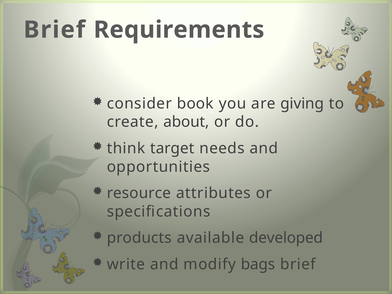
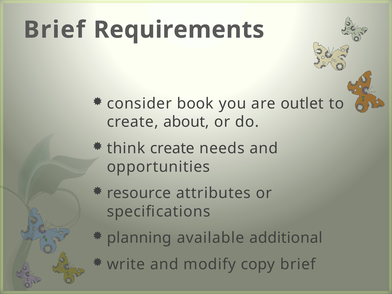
giving: giving -> outlet (302, 104)
think target: target -> create (172, 148)
products: products -> planning (139, 238)
developed: developed -> additional (286, 238)
bags: bags -> copy (258, 264)
